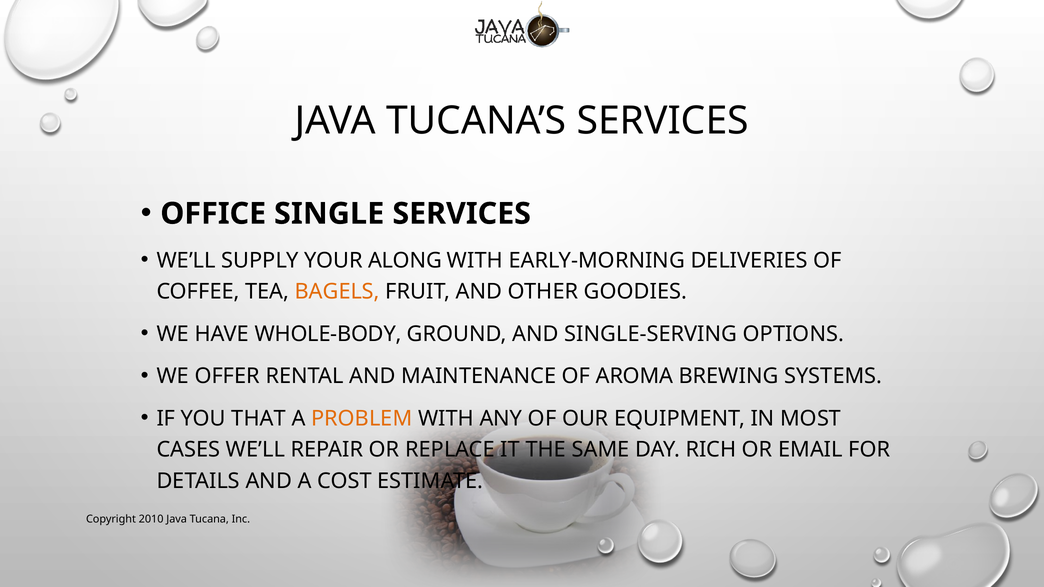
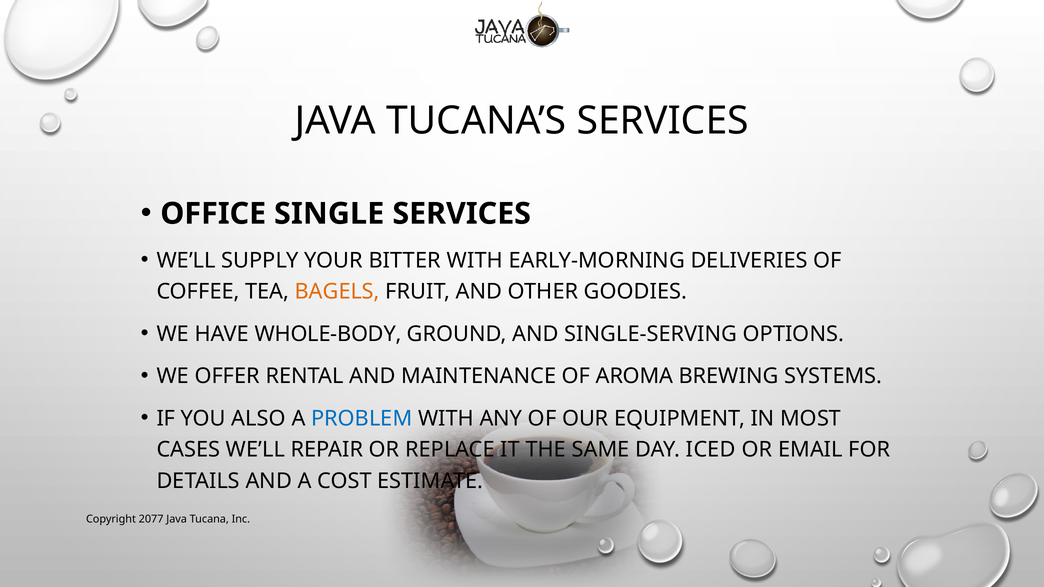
ALONG: ALONG -> BITTER (405, 261)
THAT: THAT -> ALSO (259, 419)
PROBLEM colour: orange -> blue (362, 419)
RICH: RICH -> ICED (711, 450)
2010: 2010 -> 2077 (151, 519)
